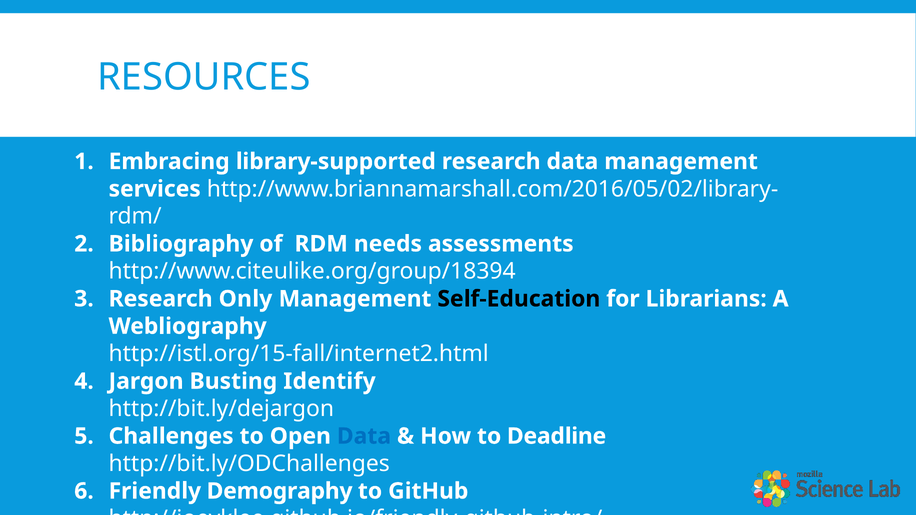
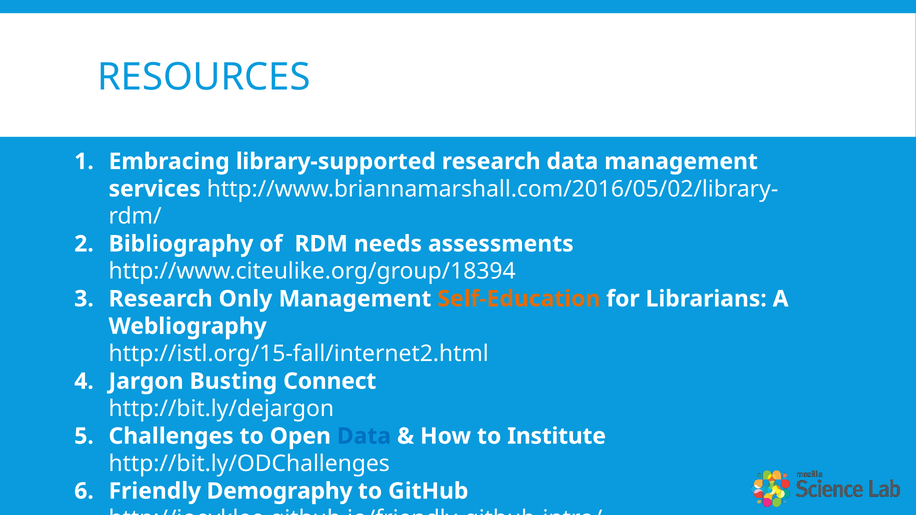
Self-Education colour: black -> orange (519, 299)
Identify: Identify -> Connect (330, 381)
Deadline: Deadline -> Institute (557, 436)
